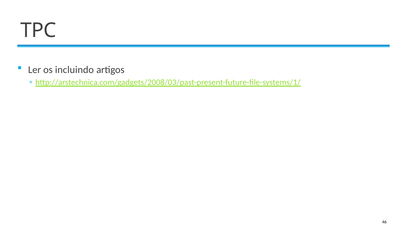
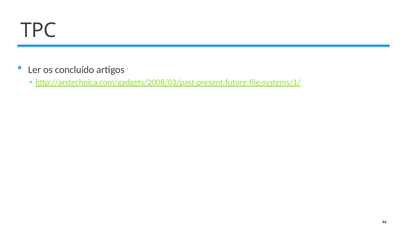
incluindo: incluindo -> concluído (75, 70)
